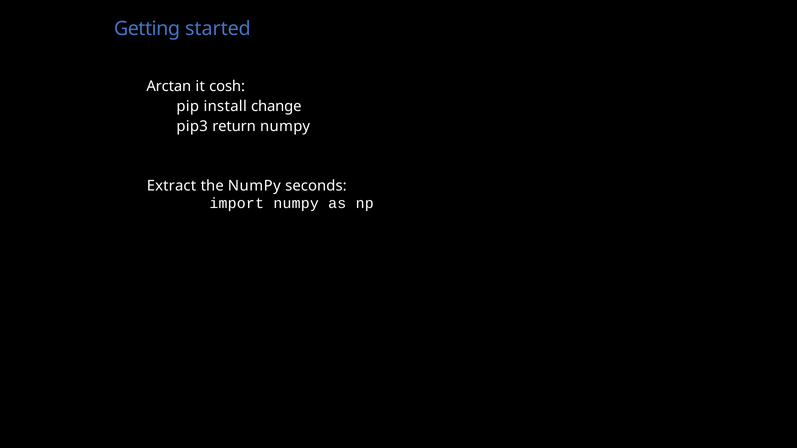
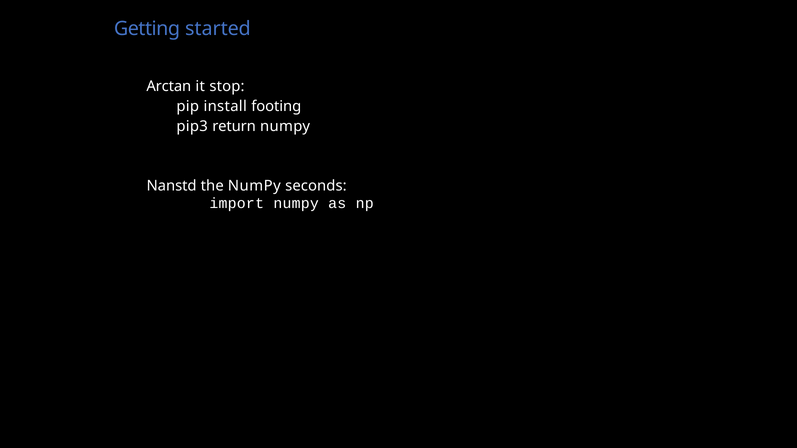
cosh: cosh -> stop (227, 87)
change: change -> footing (276, 106)
Extract: Extract -> Nanstd (172, 186)
